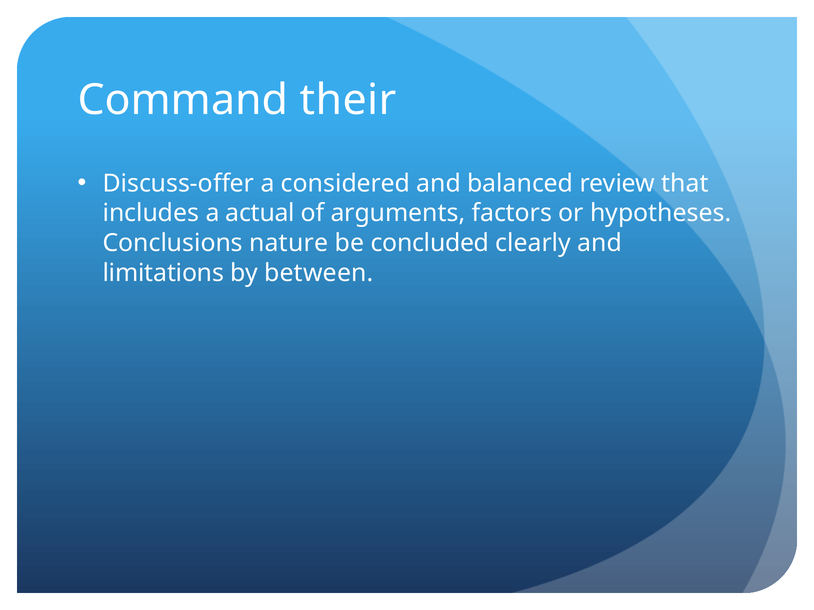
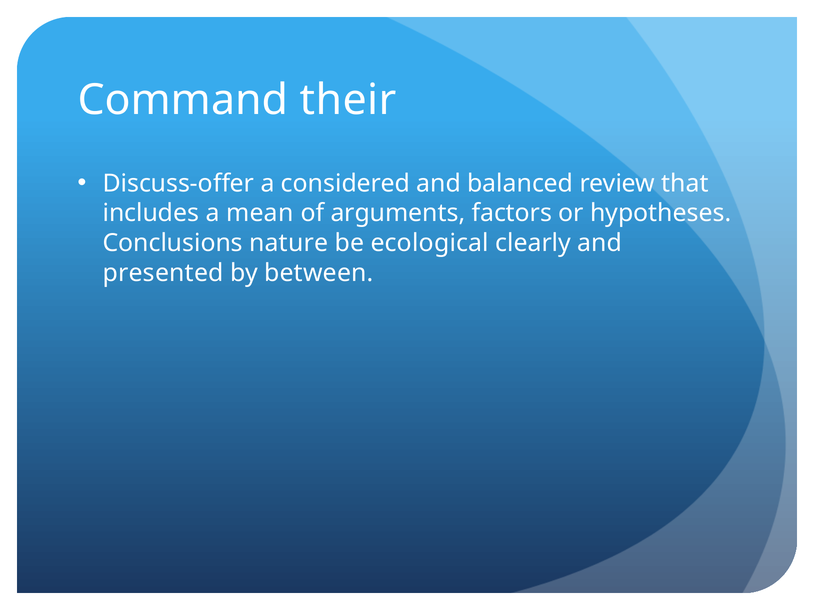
actual: actual -> mean (260, 213)
concluded: concluded -> ecological (430, 243)
limitations: limitations -> presented (163, 273)
